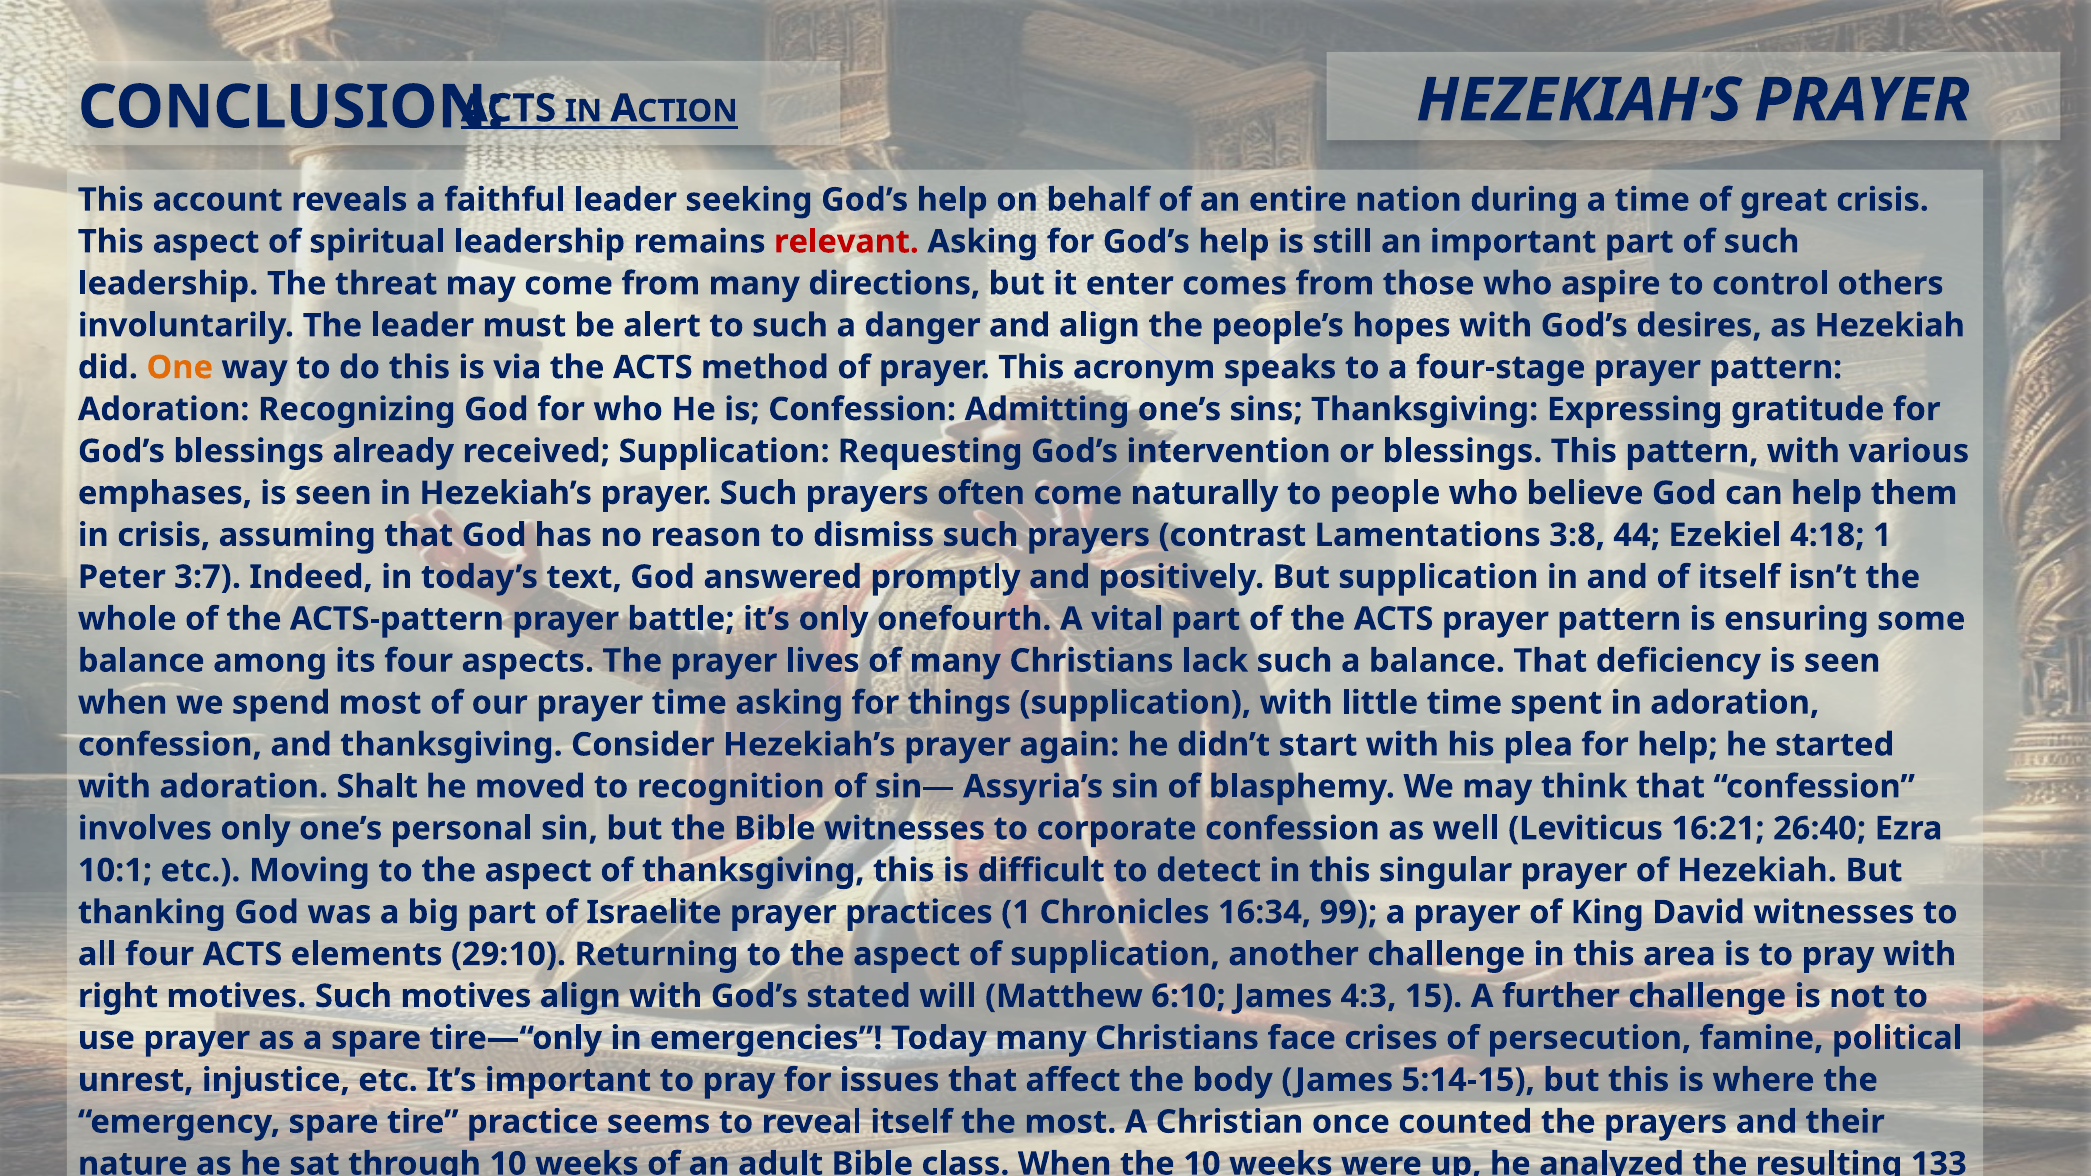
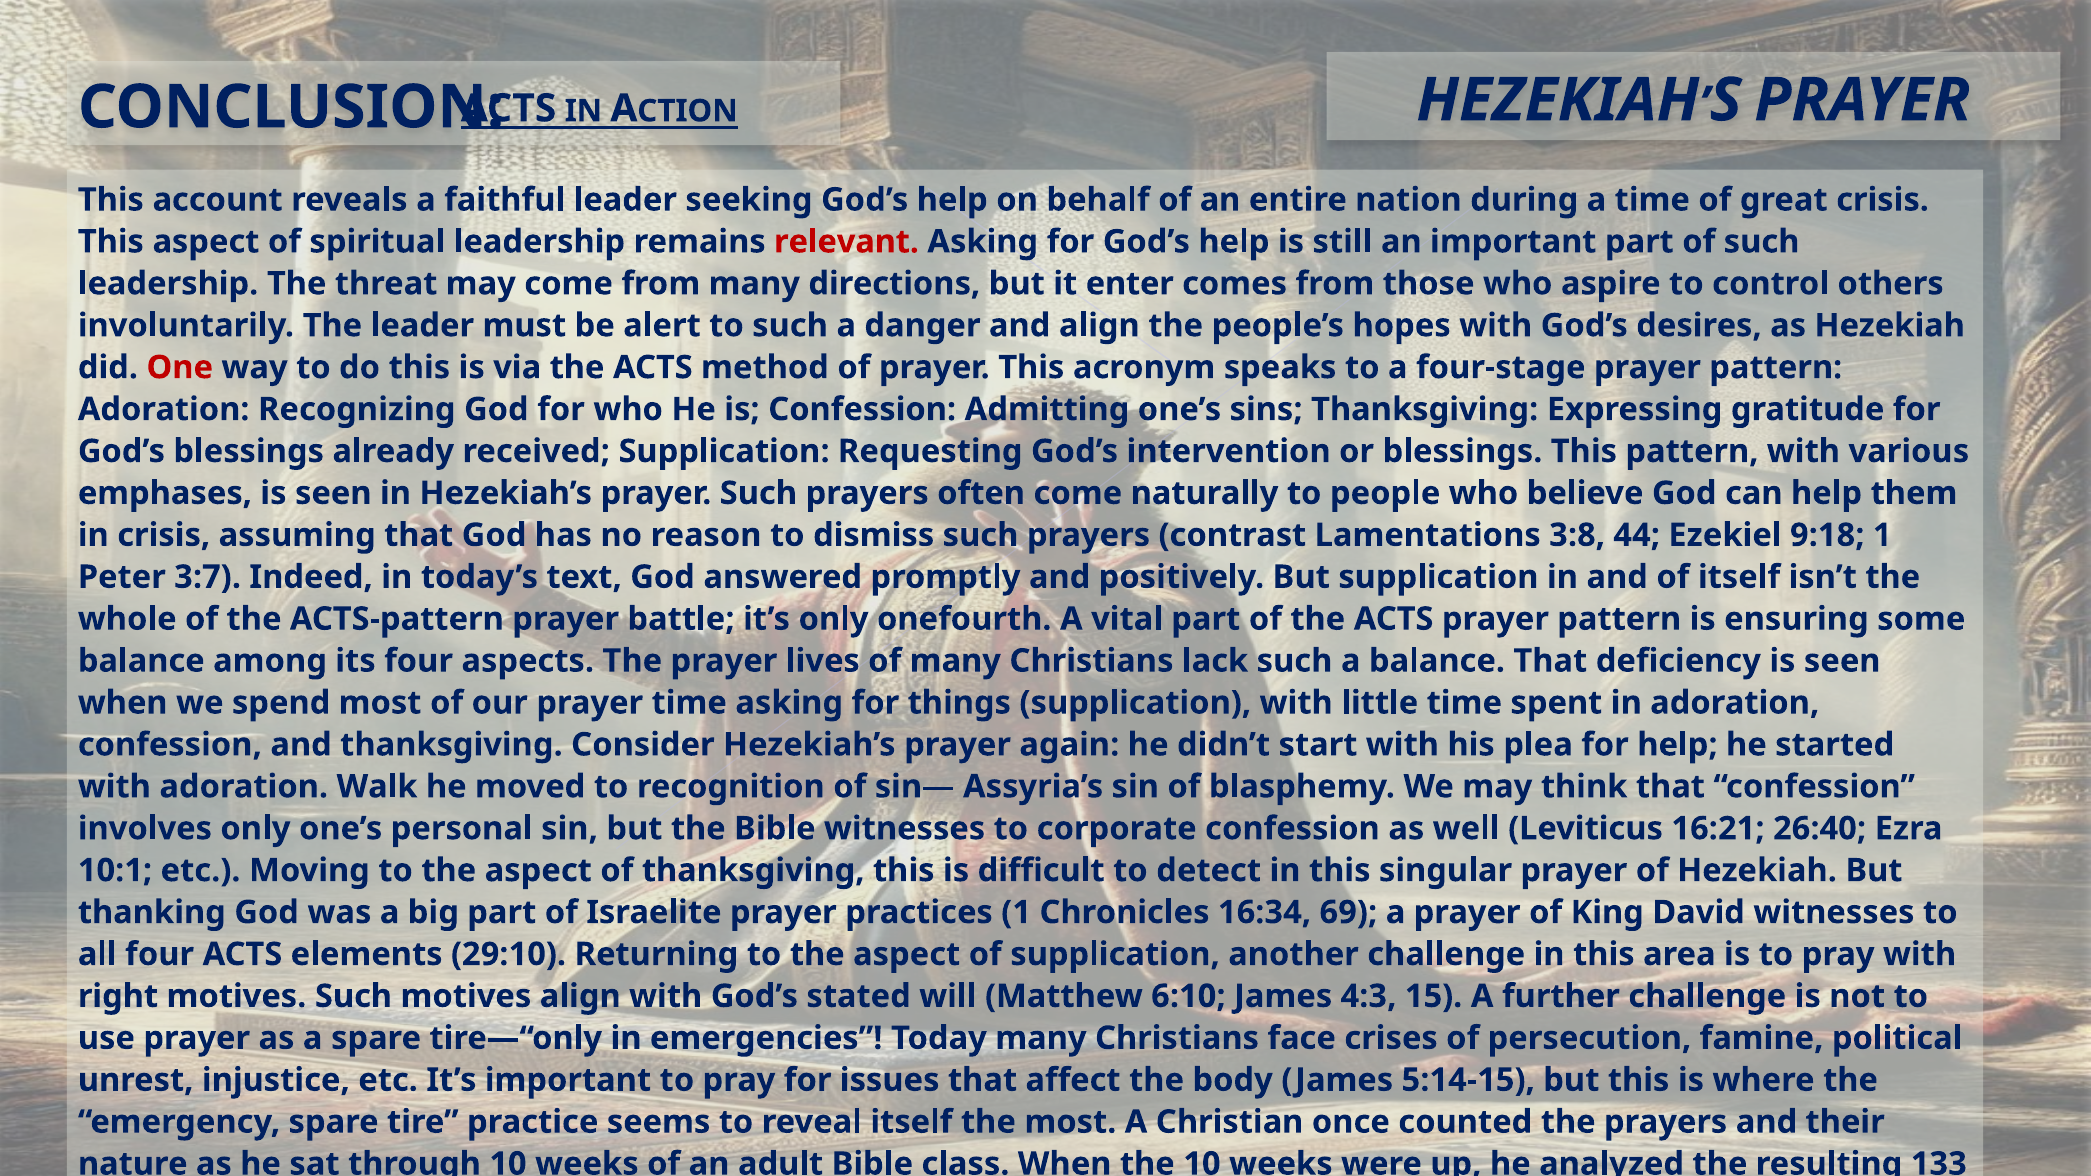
One colour: orange -> red (180, 368)
4:18: 4:18 -> 9:18 (1827, 535)
Shalt: Shalt -> Walk (377, 787)
99: 99 -> 69 (1348, 913)
